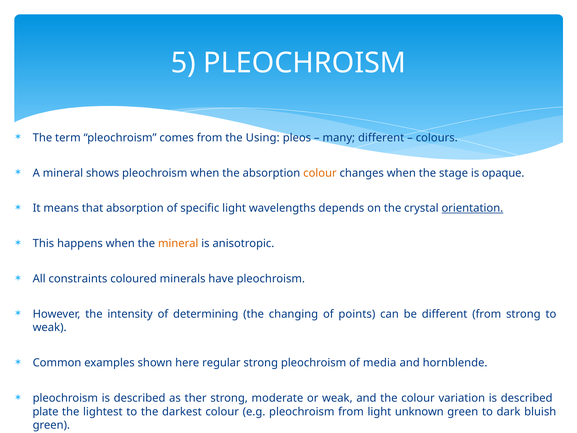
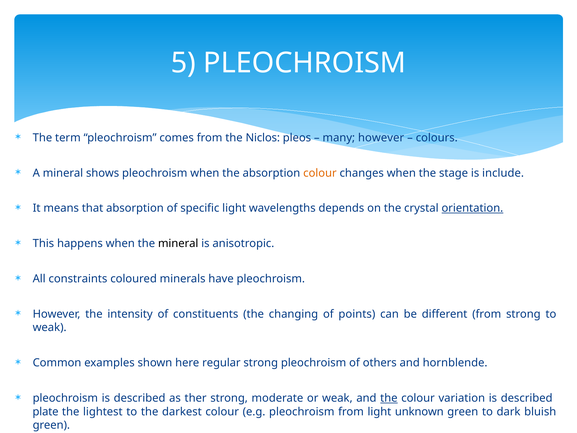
Using: Using -> Niclos (263, 138)
many different: different -> however (381, 138)
opaque: opaque -> include (503, 173)
mineral colour: orange -> black (178, 243)
determining: determining -> constituents (206, 314)
media: media -> others (380, 363)
the underline: none -> present (389, 398)
